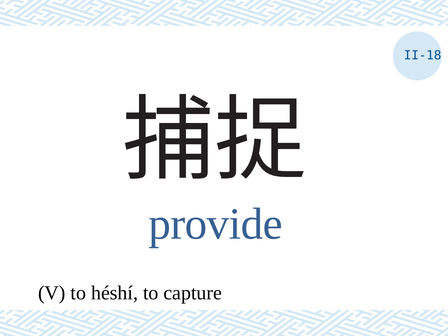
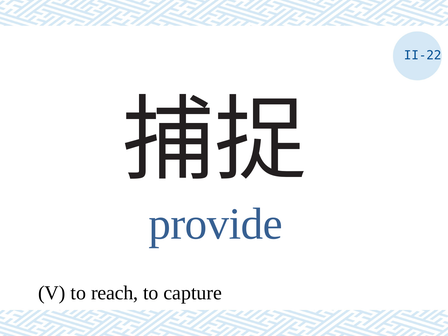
II-18: II-18 -> II-22 (423, 55)
héshí: héshí -> reach (115, 293)
